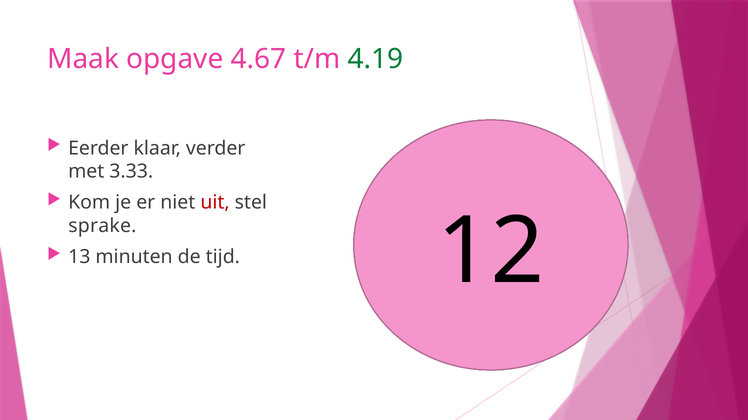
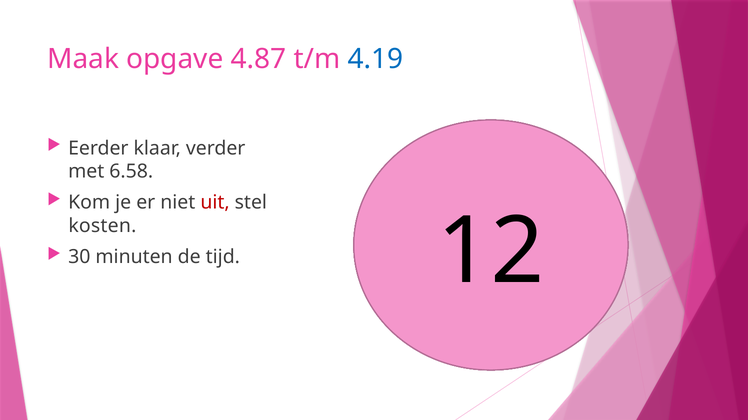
4.67: 4.67 -> 4.87 (259, 59)
4.19 colour: green -> blue (375, 59)
3.33: 3.33 -> 6.58 (131, 172)
sprake: sprake -> kosten (102, 226)
13: 13 -> 30 (79, 257)
